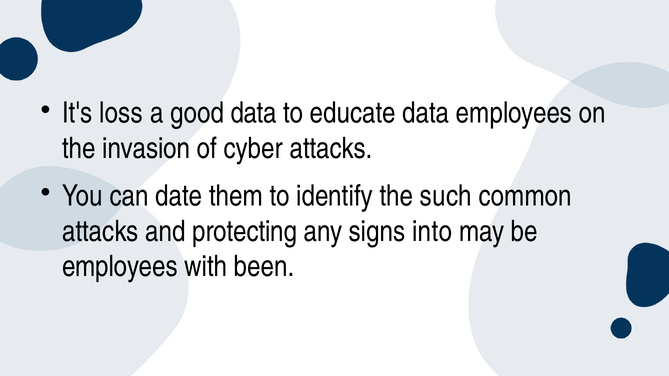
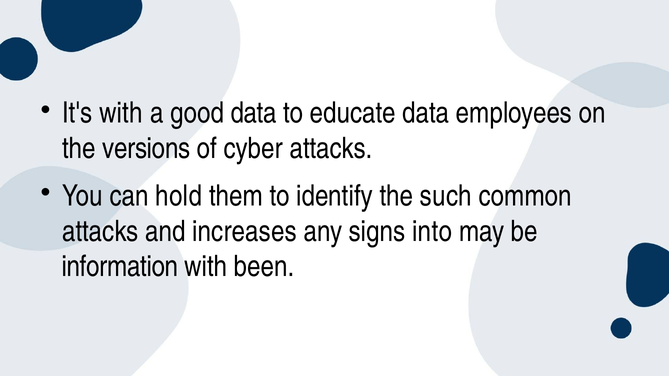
It's loss: loss -> with (121, 113)
invasion: invasion -> versions (146, 149)
date: date -> hold (179, 196)
protecting: protecting -> increases (245, 231)
employees: employees -> information (120, 267)
